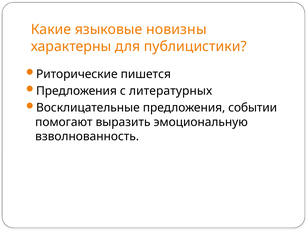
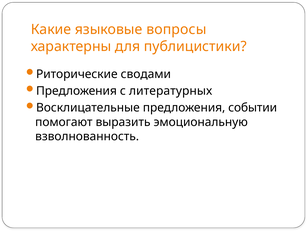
новизны: новизны -> вопросы (176, 29)
пишется: пишется -> сводами (146, 74)
